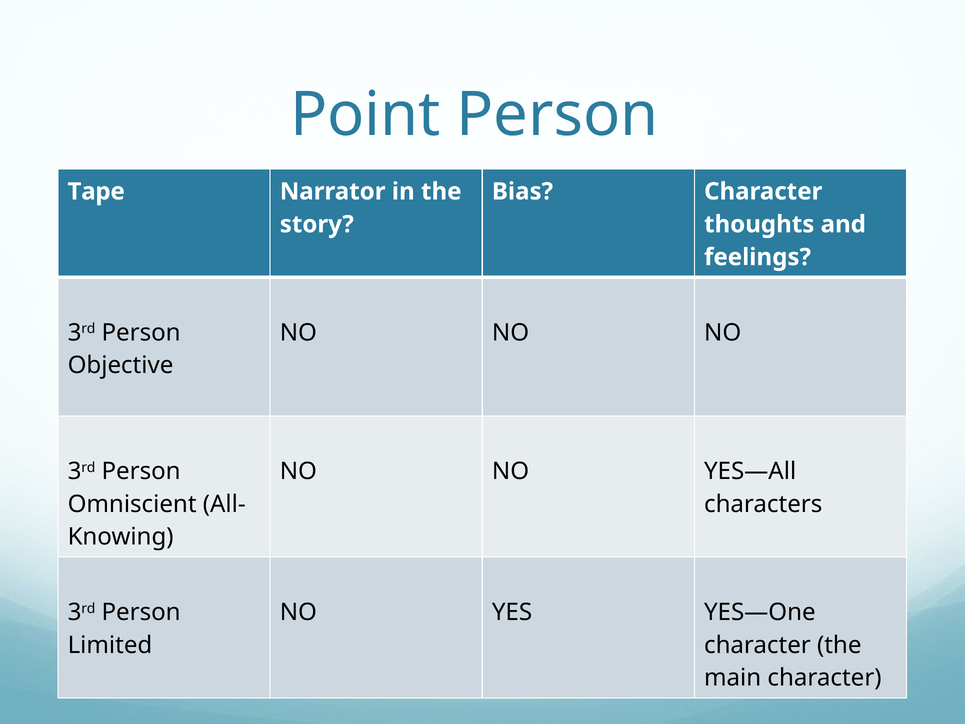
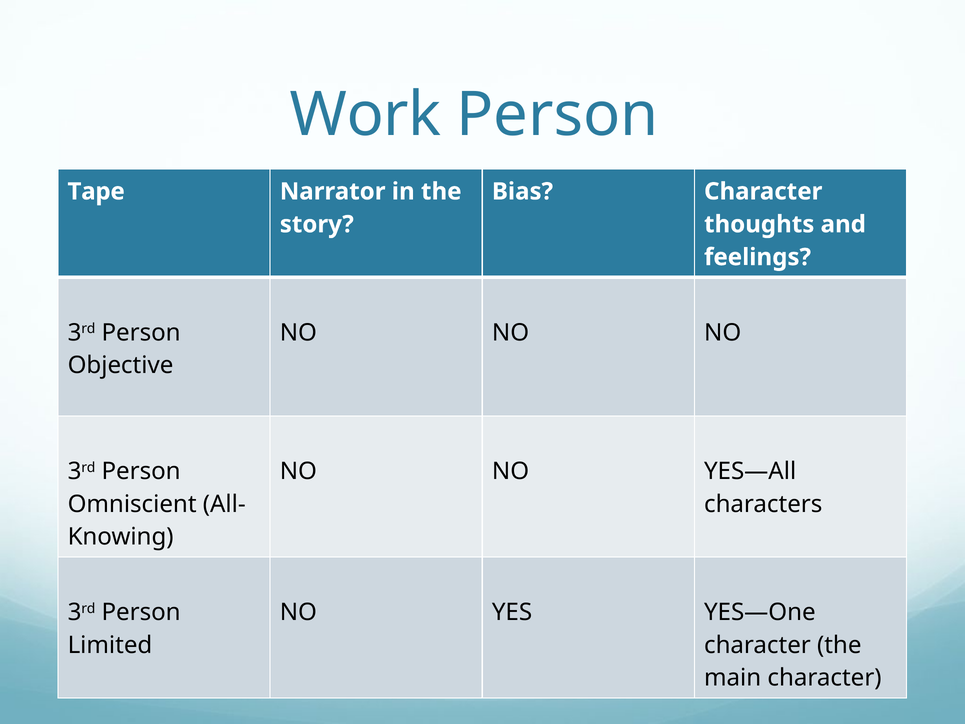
Point: Point -> Work (365, 115)
